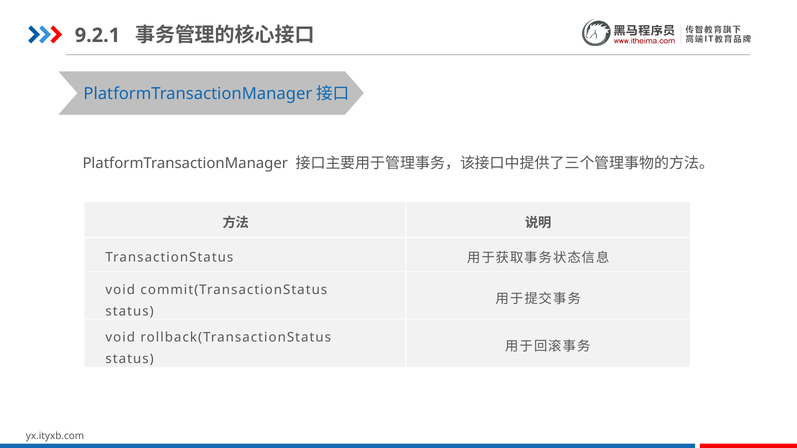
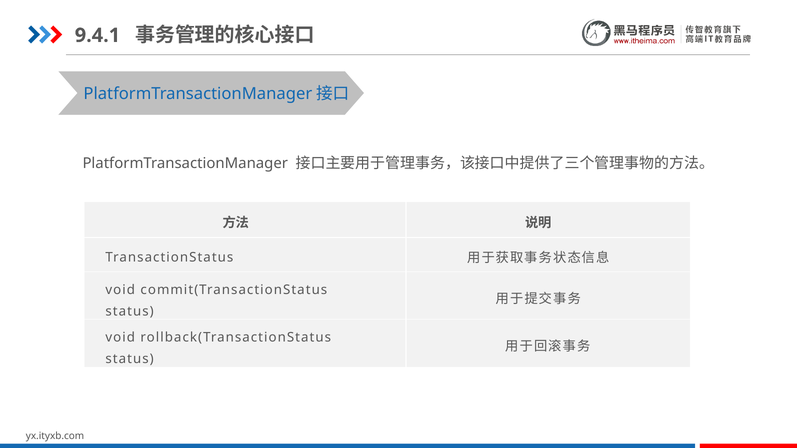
9.2.1: 9.2.1 -> 9.4.1 (97, 35)
